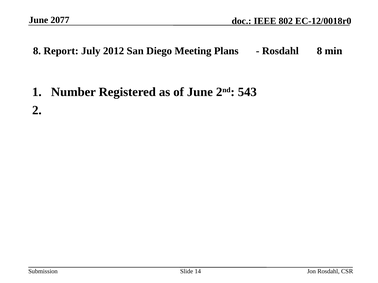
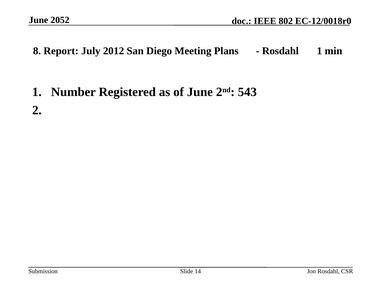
2077: 2077 -> 2052 (60, 20)
Rosdahl 8: 8 -> 1 (319, 51)
